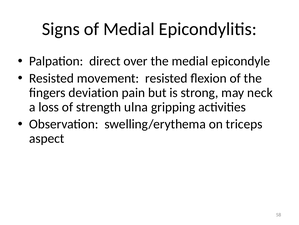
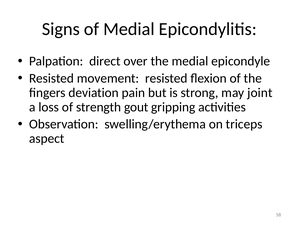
neck: neck -> joint (260, 92)
ulna: ulna -> gout (136, 107)
